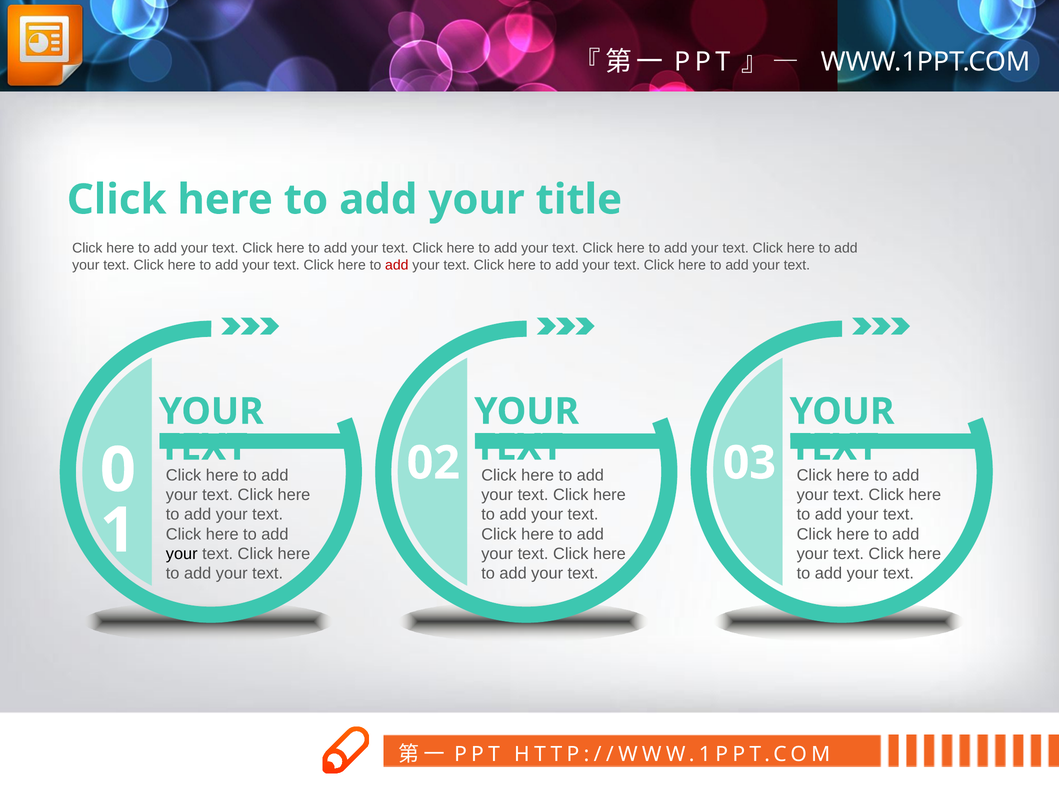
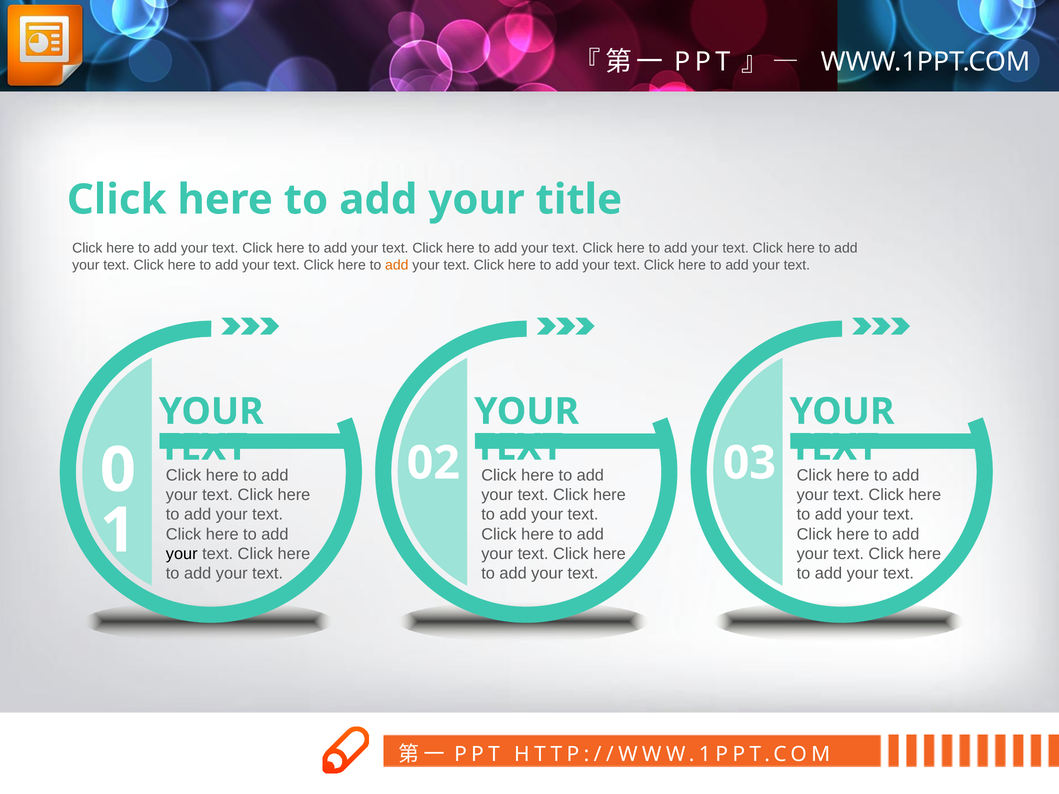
add colour: red -> orange (397, 265)
